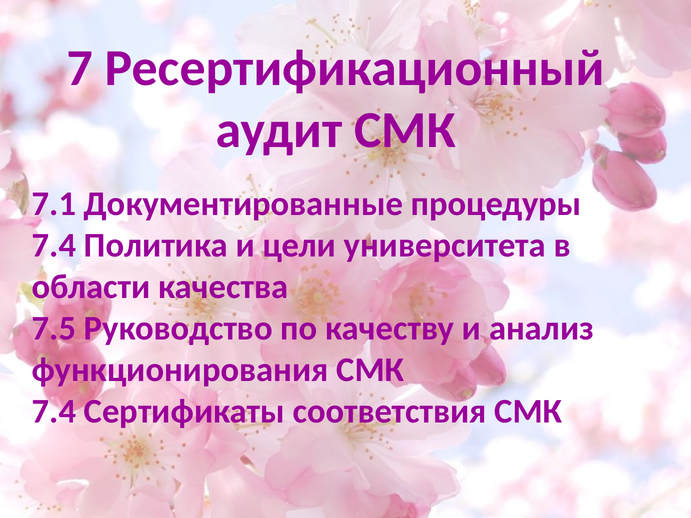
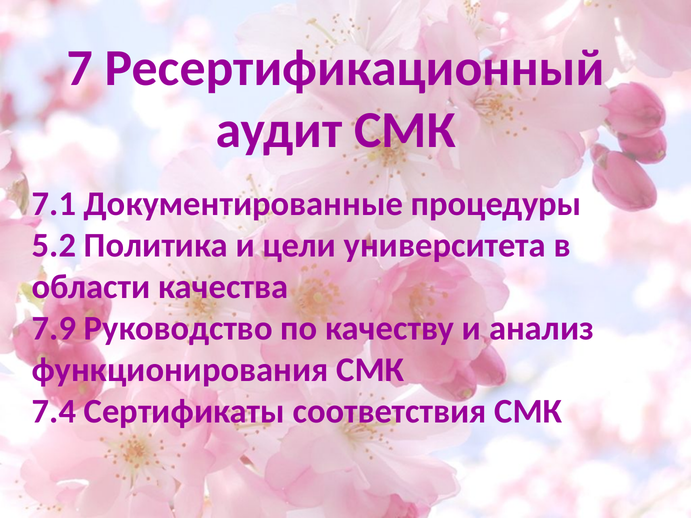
7.4: 7.4 -> 5.2 (54, 245)
7.5: 7.5 -> 7.9 (54, 328)
